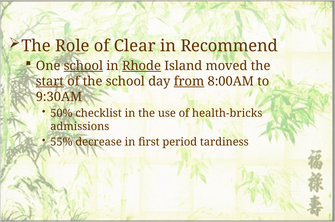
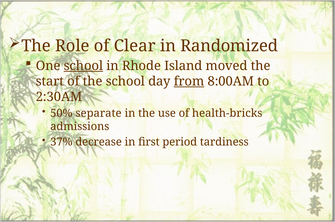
Recommend: Recommend -> Randomized (229, 46)
Rhode underline: present -> none (142, 66)
start underline: present -> none (50, 81)
9:30AM: 9:30AM -> 2:30AM (59, 97)
checklist: checklist -> separate (99, 113)
55%: 55% -> 37% (61, 142)
